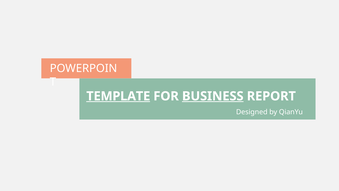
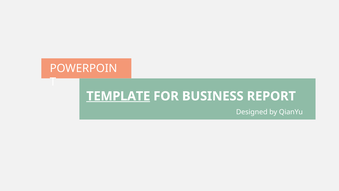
BUSINESS underline: present -> none (213, 96)
